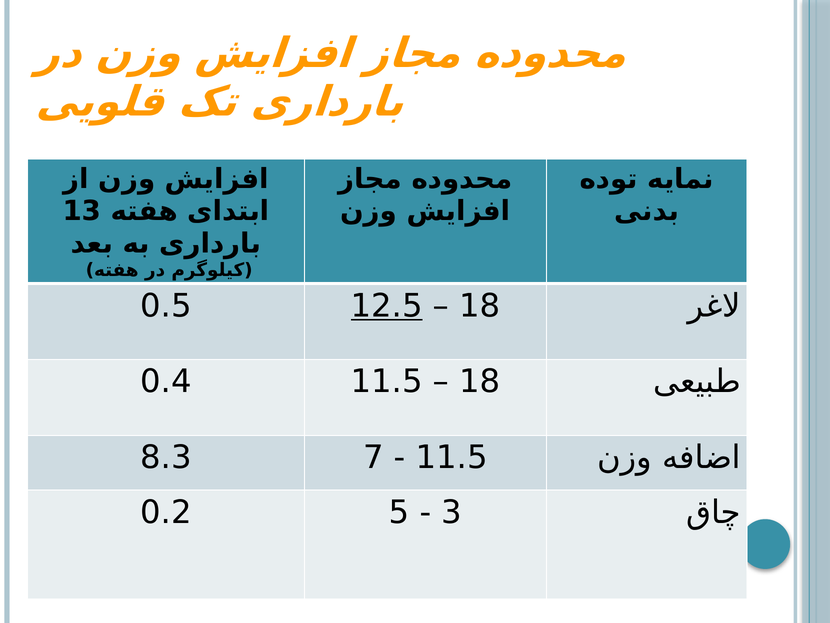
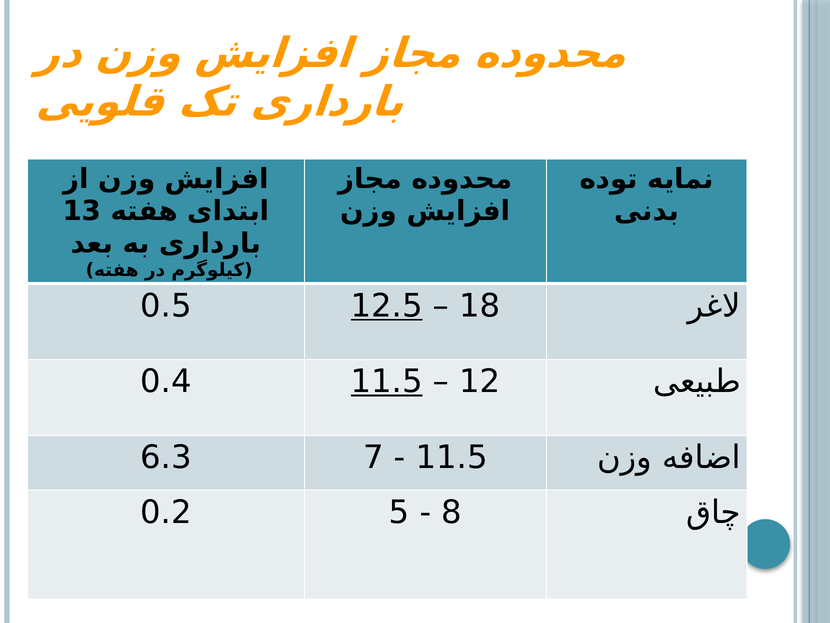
11.5 underline: none -> present (387, 382)
0.4 18: 18 -> 12 (480, 382)
8.3: 8.3 -> 6.3 (166, 457)
3: 3 -> 8 (452, 512)
